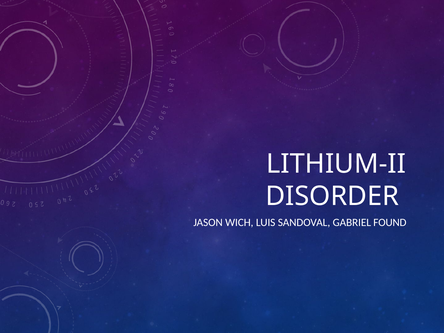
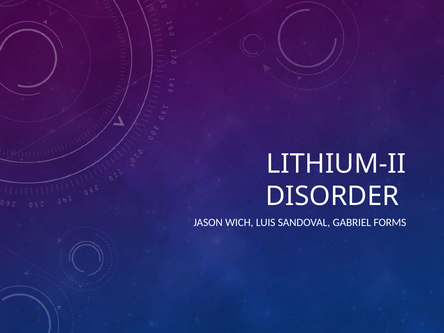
FOUND: FOUND -> FORMS (390, 223)
